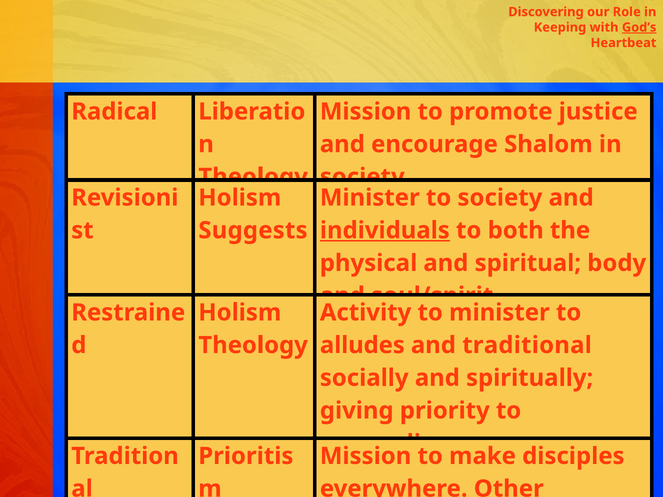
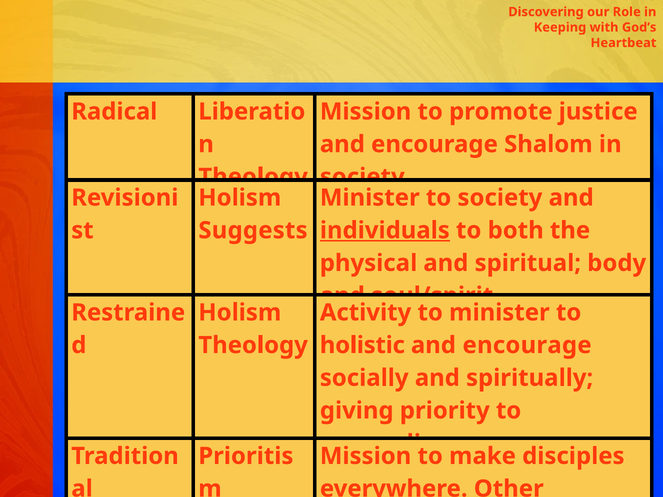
God’s underline: present -> none (639, 27)
alludes: alludes -> holistic (362, 345)
traditional: traditional -> encourage (527, 345)
